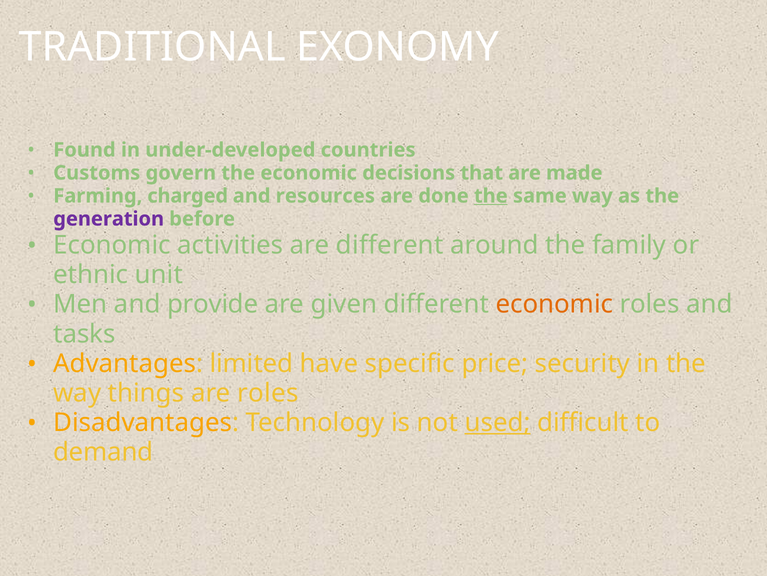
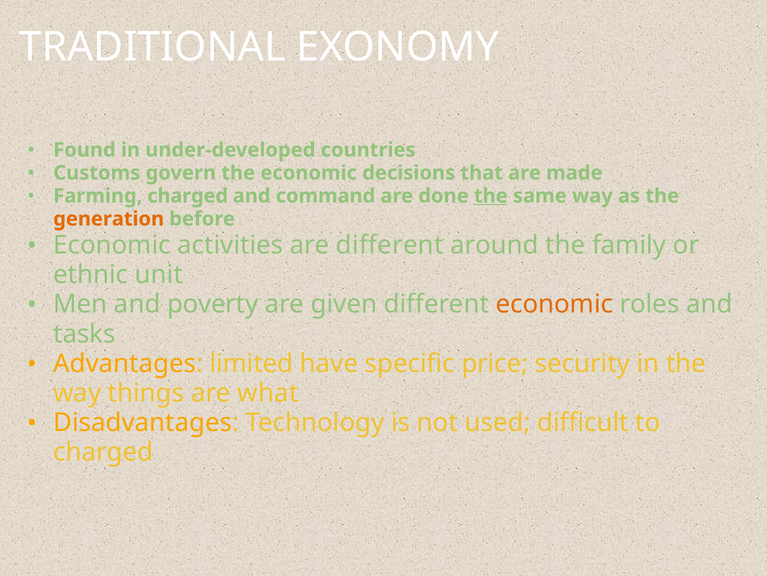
resources: resources -> command (325, 196)
generation colour: purple -> orange (109, 219)
provide: provide -> poverty (213, 304)
are roles: roles -> what (268, 393)
used underline: present -> none (498, 422)
demand: demand -> charged (103, 452)
